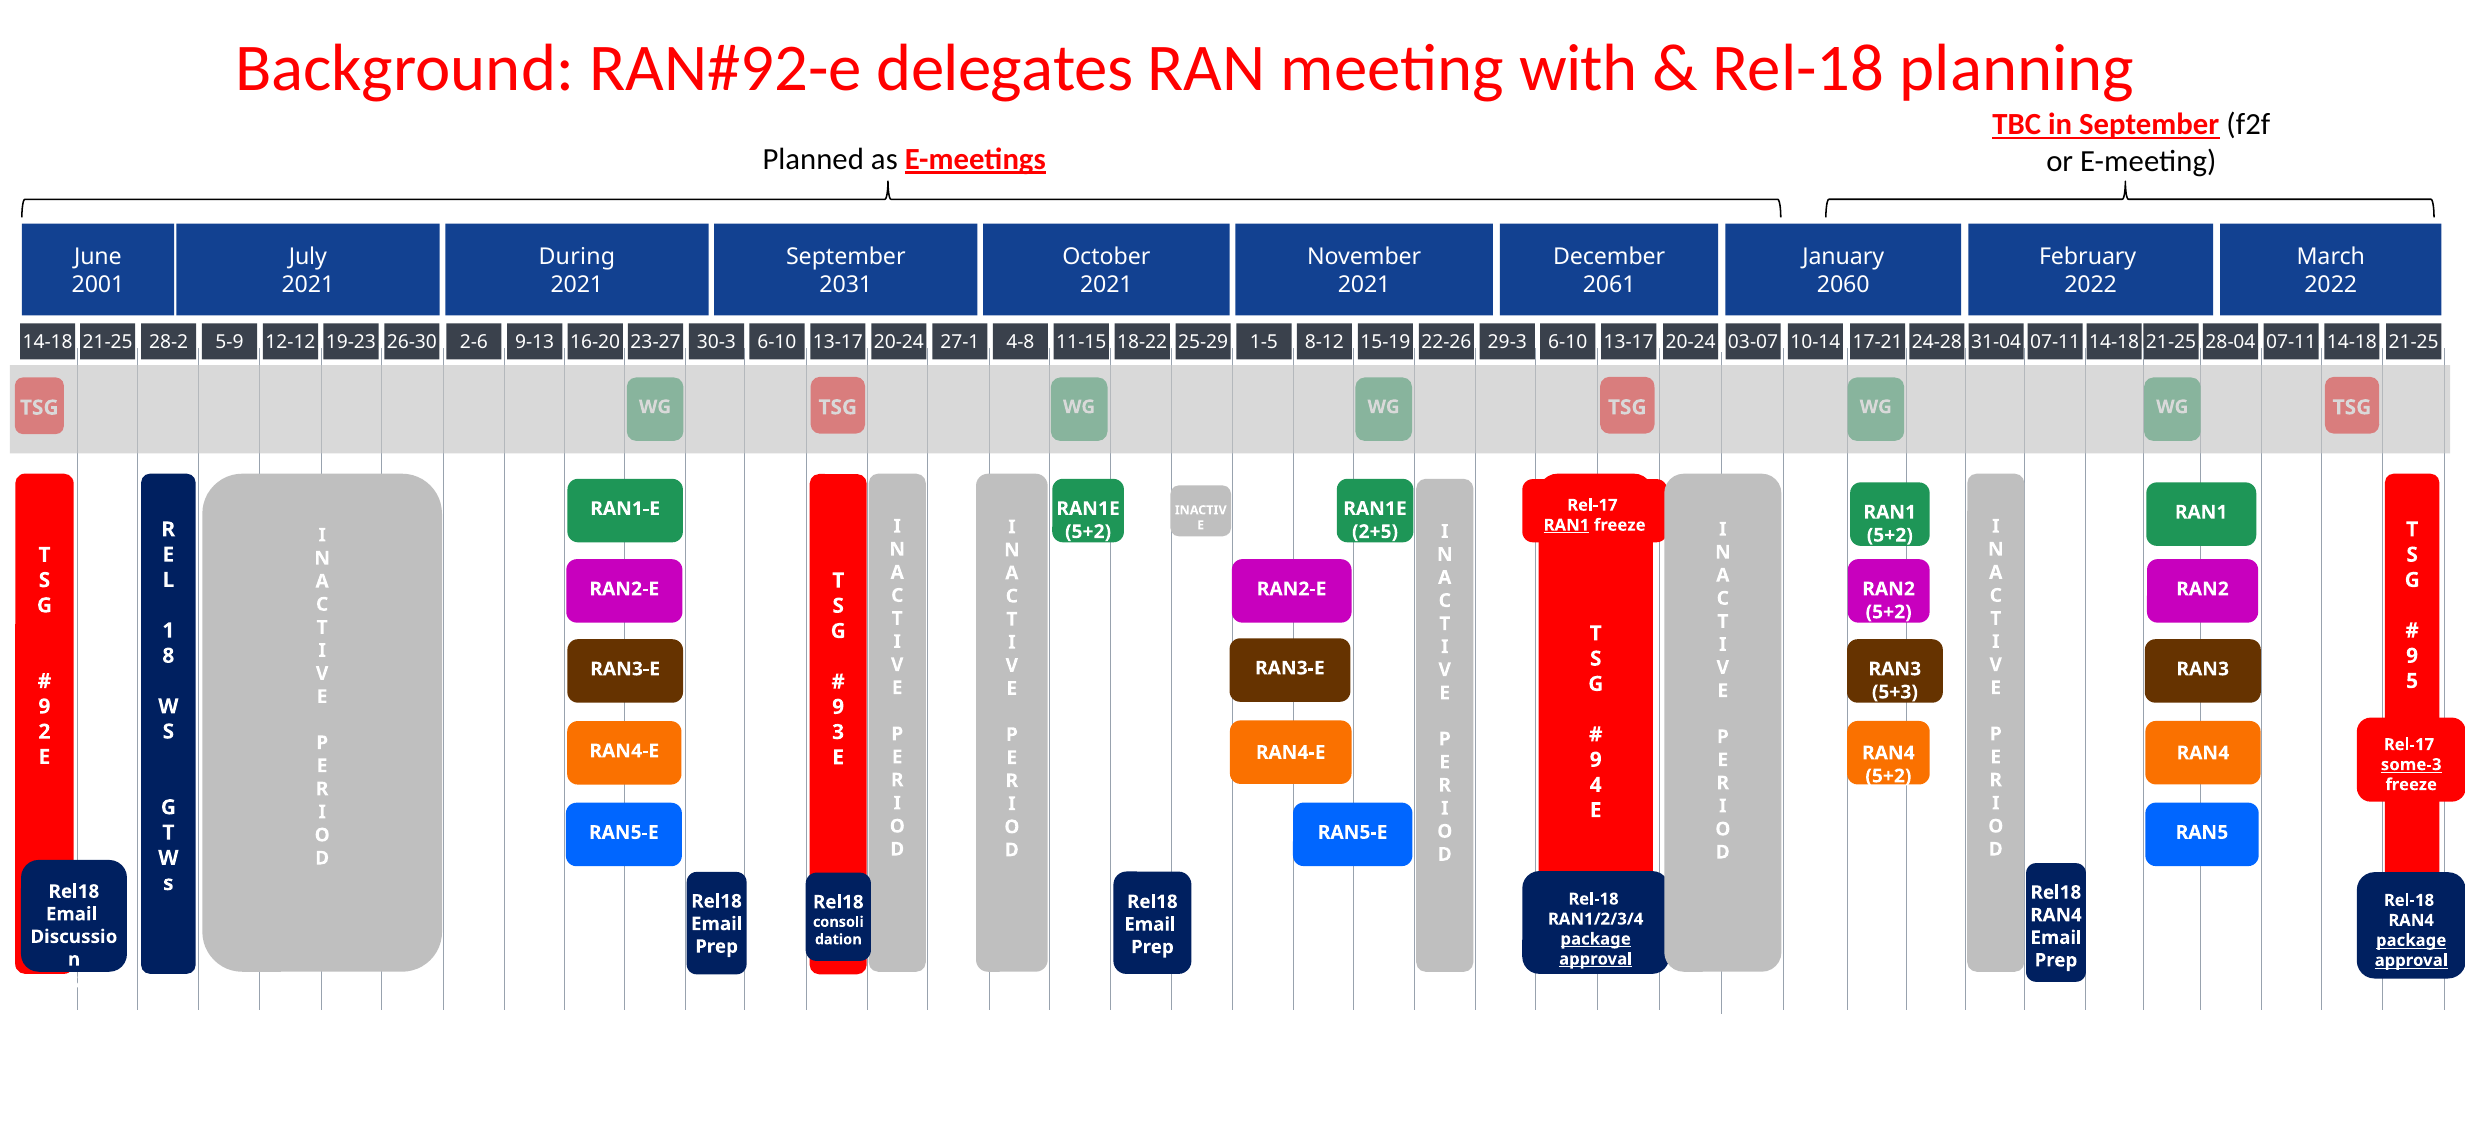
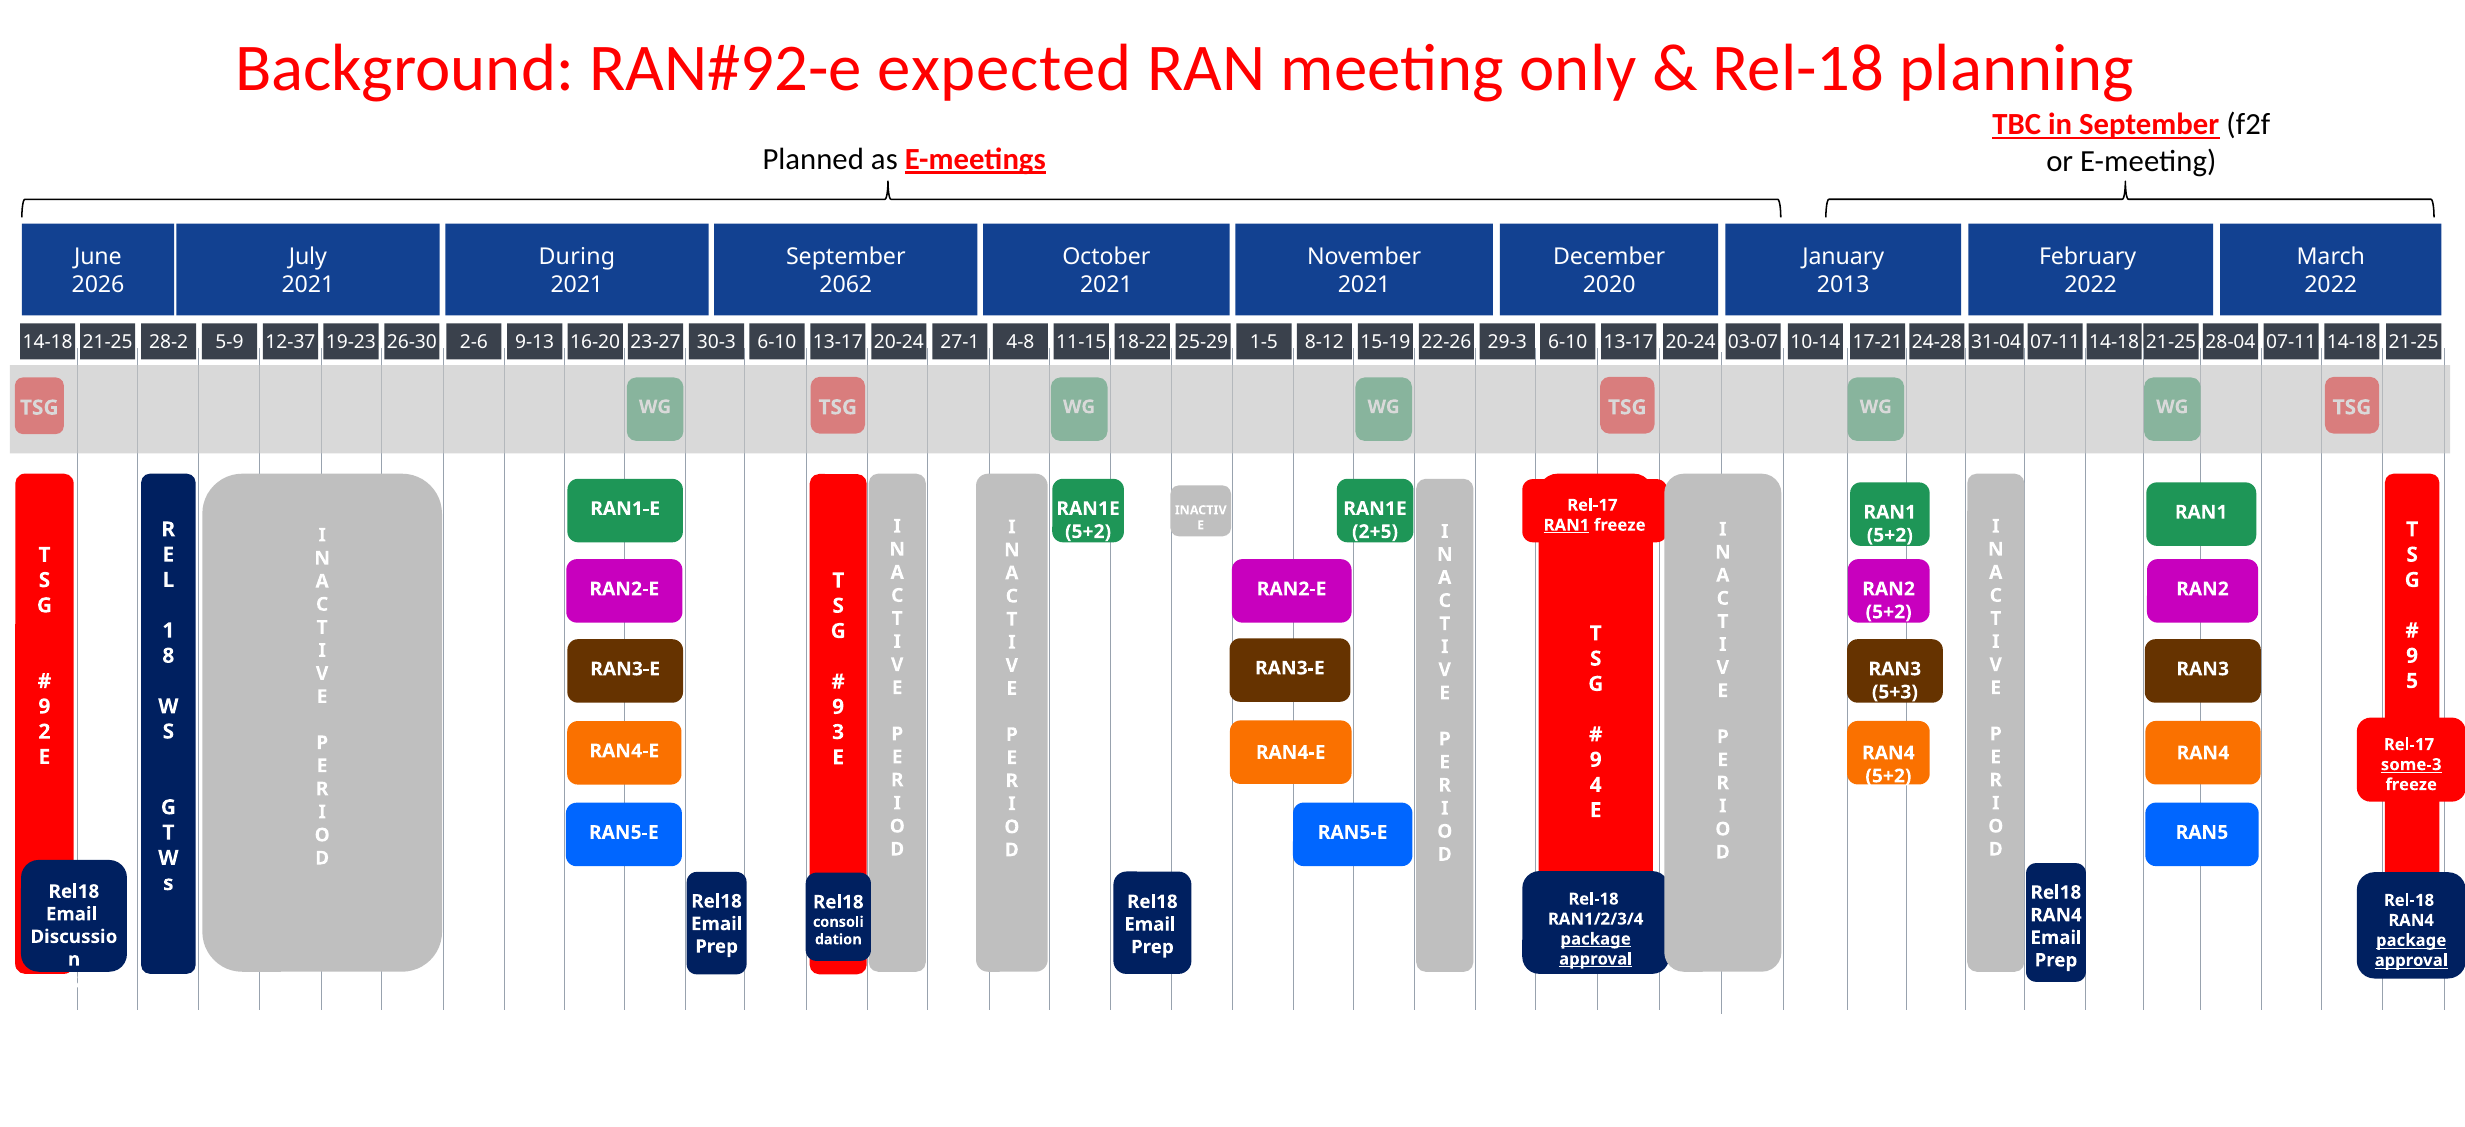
delegates: delegates -> expected (1004, 69)
with: with -> only (1578, 69)
2001: 2001 -> 2026 (98, 285)
2031: 2031 -> 2062 (846, 285)
2061: 2061 -> 2020 (1609, 285)
2060: 2060 -> 2013 (1843, 285)
12-12: 12-12 -> 12-37 (290, 343)
